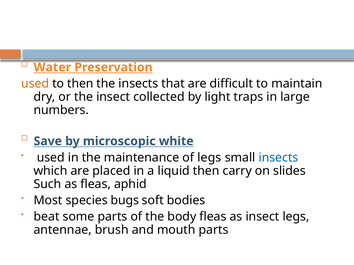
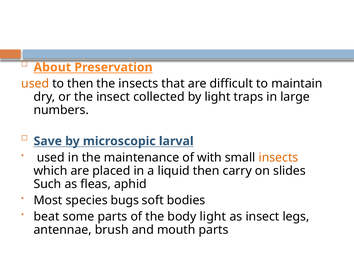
Water: Water -> About (52, 67)
white: white -> larval (176, 141)
of legs: legs -> with (209, 158)
insects colour: blue -> orange (278, 158)
body fleas: fleas -> light (213, 217)
